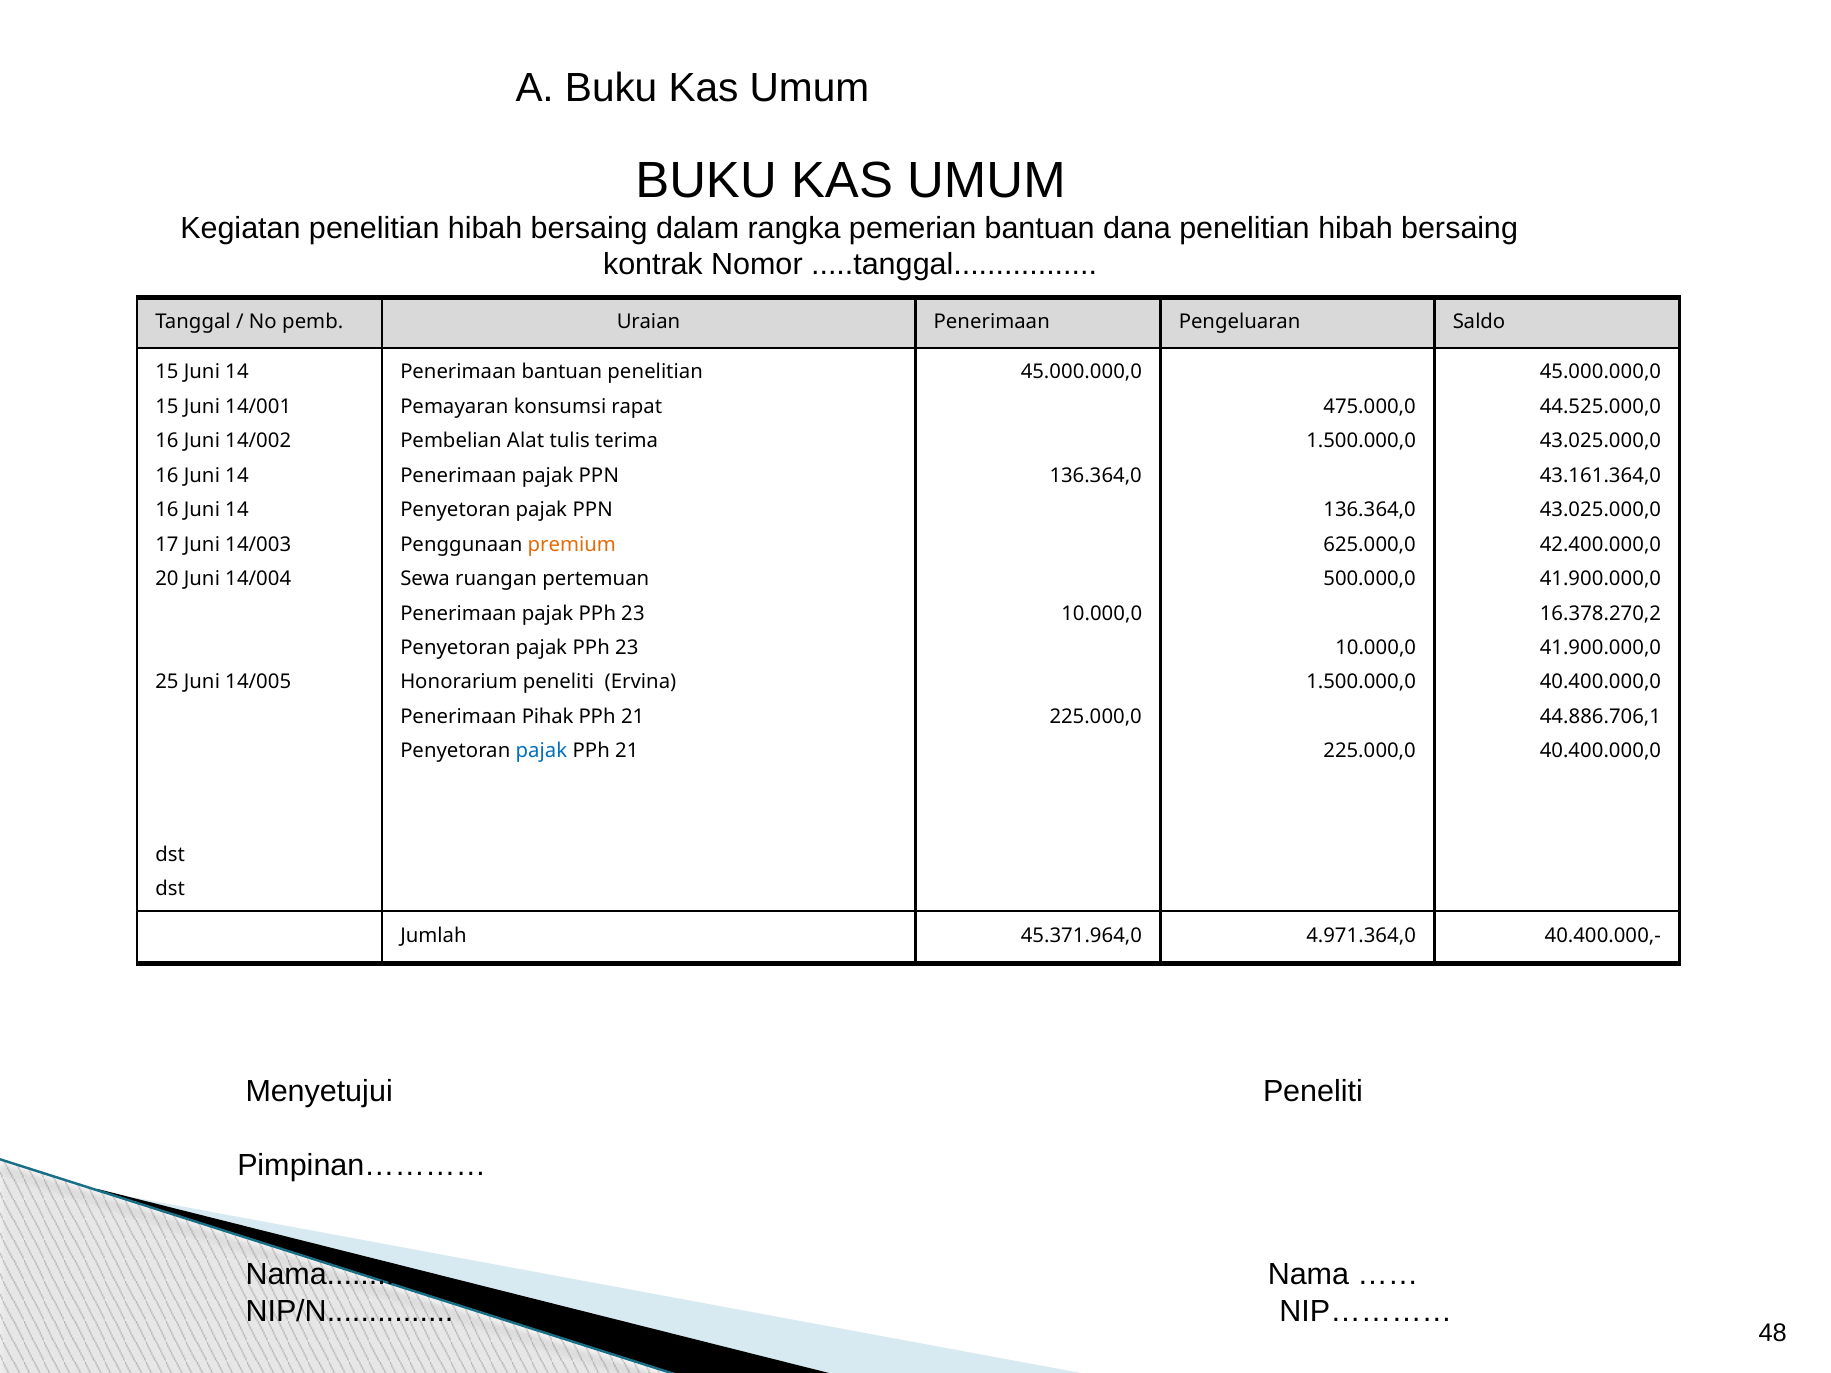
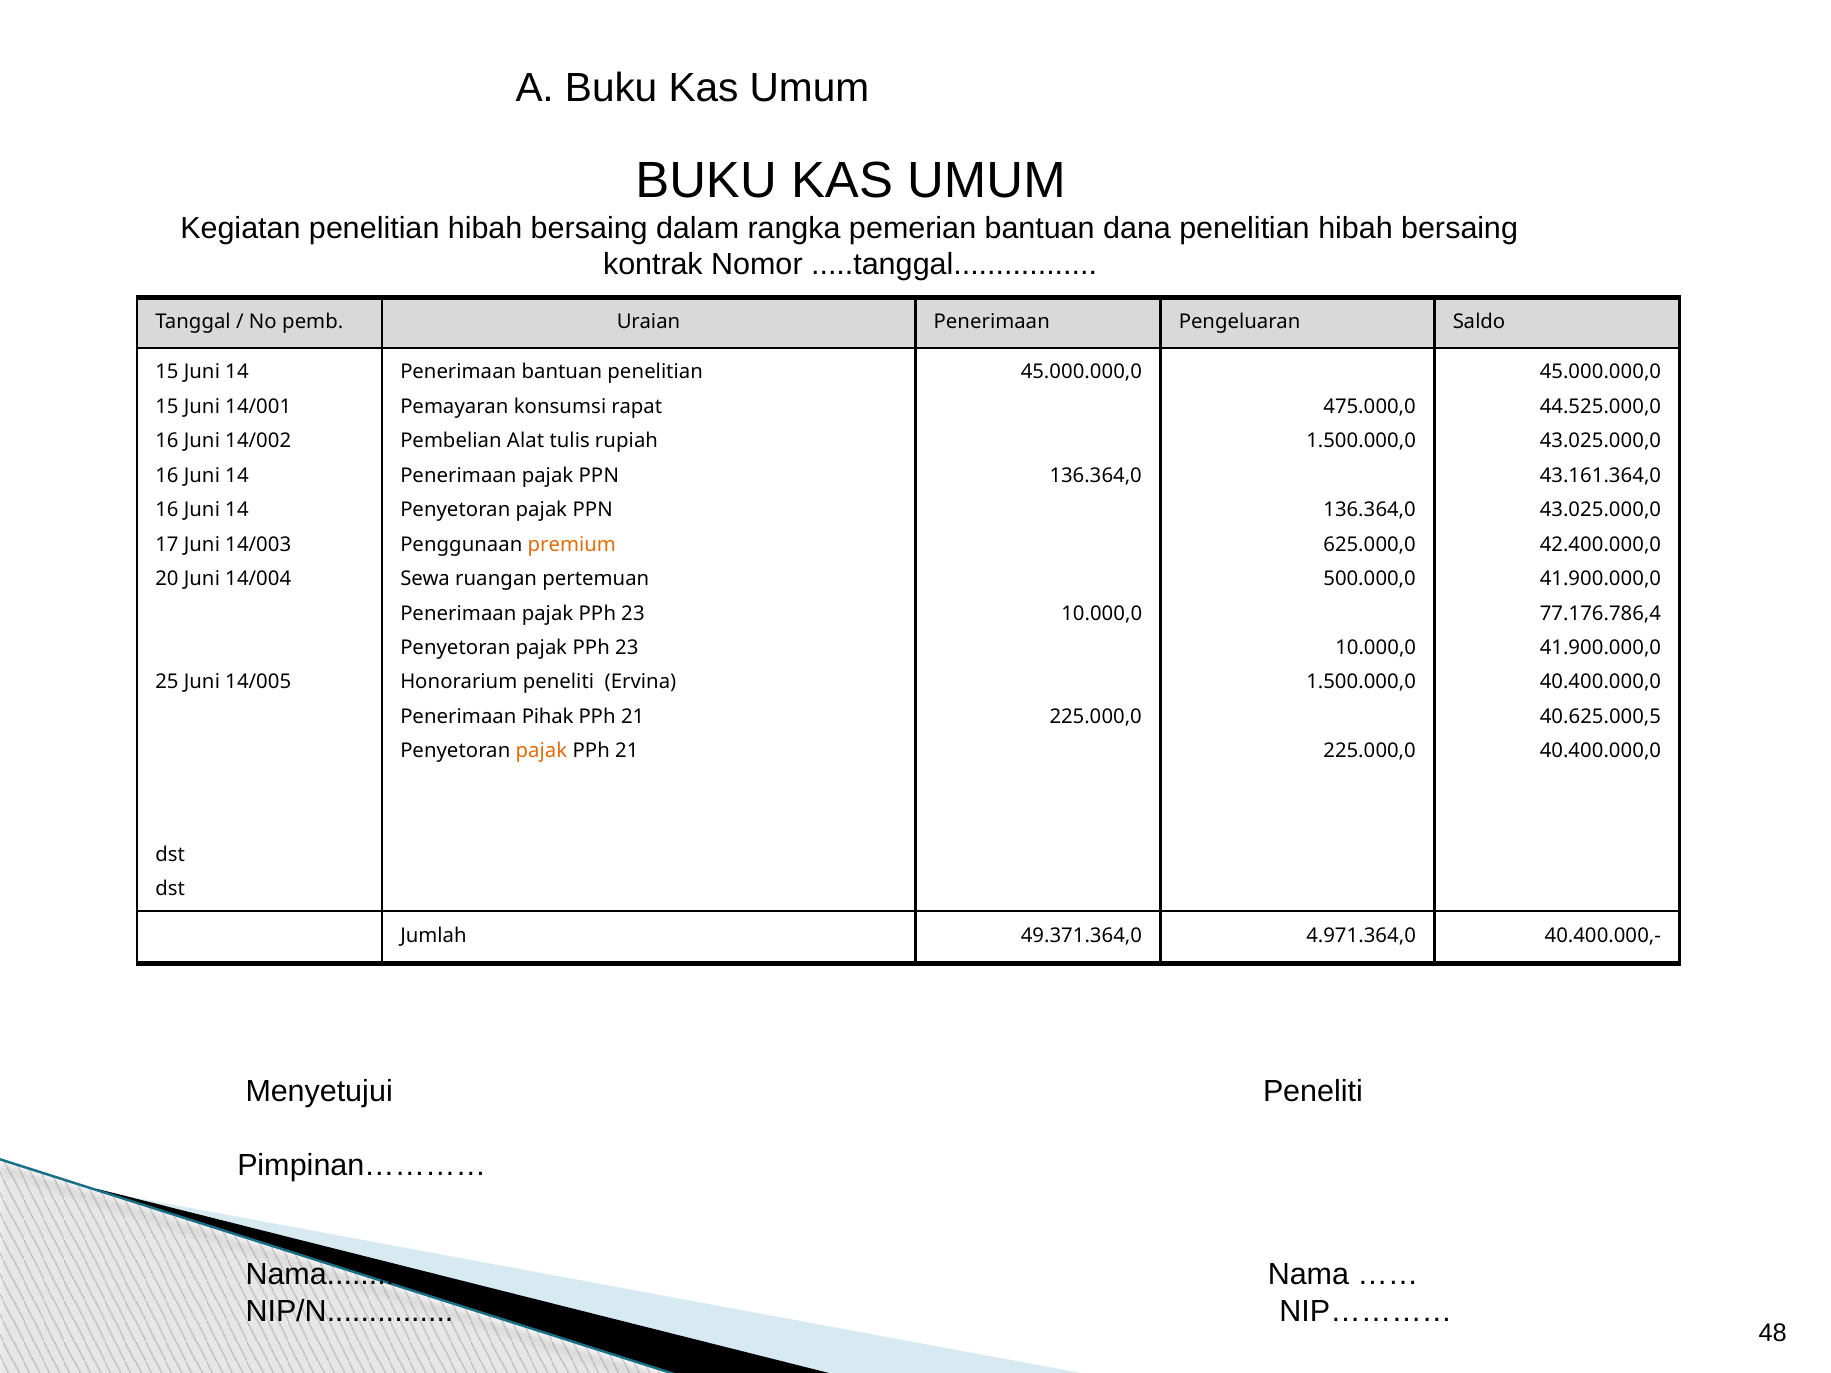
terima: terima -> rupiah (626, 441)
16.378.270,2: 16.378.270,2 -> 77.176.786,4 (1600, 613)
44.886.706,1: 44.886.706,1 -> 40.625.000,5 (1600, 717)
pajak colour: blue -> orange (541, 751)
45.371.964,0: 45.371.964,0 -> 49.371.364,0 (1081, 936)
